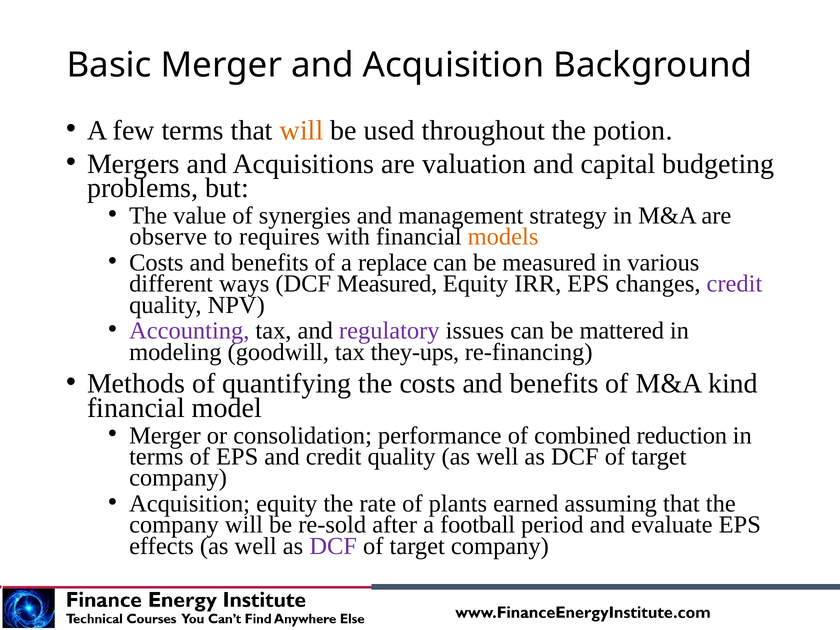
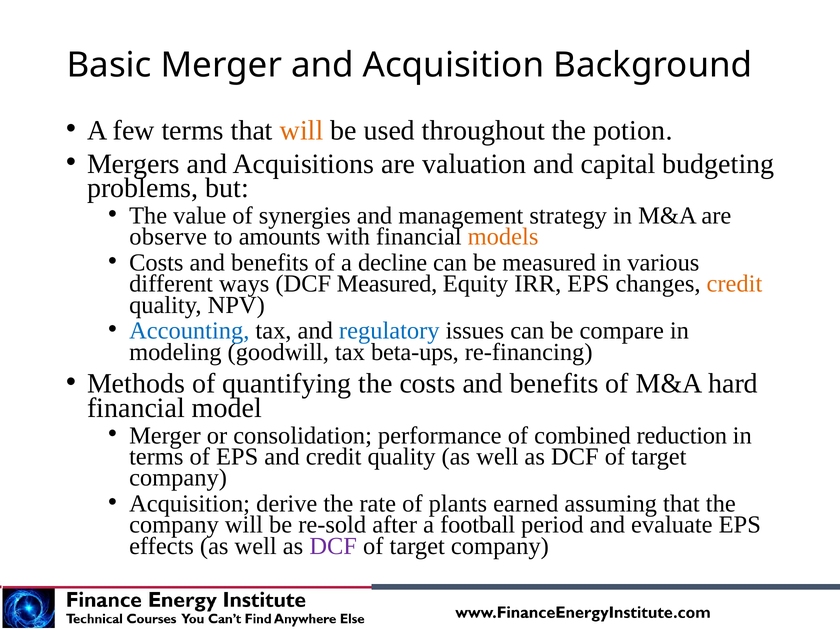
requires: requires -> amounts (280, 237)
replace: replace -> decline (393, 263)
credit colour: purple -> orange (734, 284)
Accounting colour: purple -> blue (189, 331)
regulatory colour: purple -> blue (389, 331)
mattered: mattered -> compare (622, 331)
they-ups: they-ups -> beta-ups (415, 352)
kind: kind -> hard (733, 384)
Acquisition equity: equity -> derive (287, 504)
